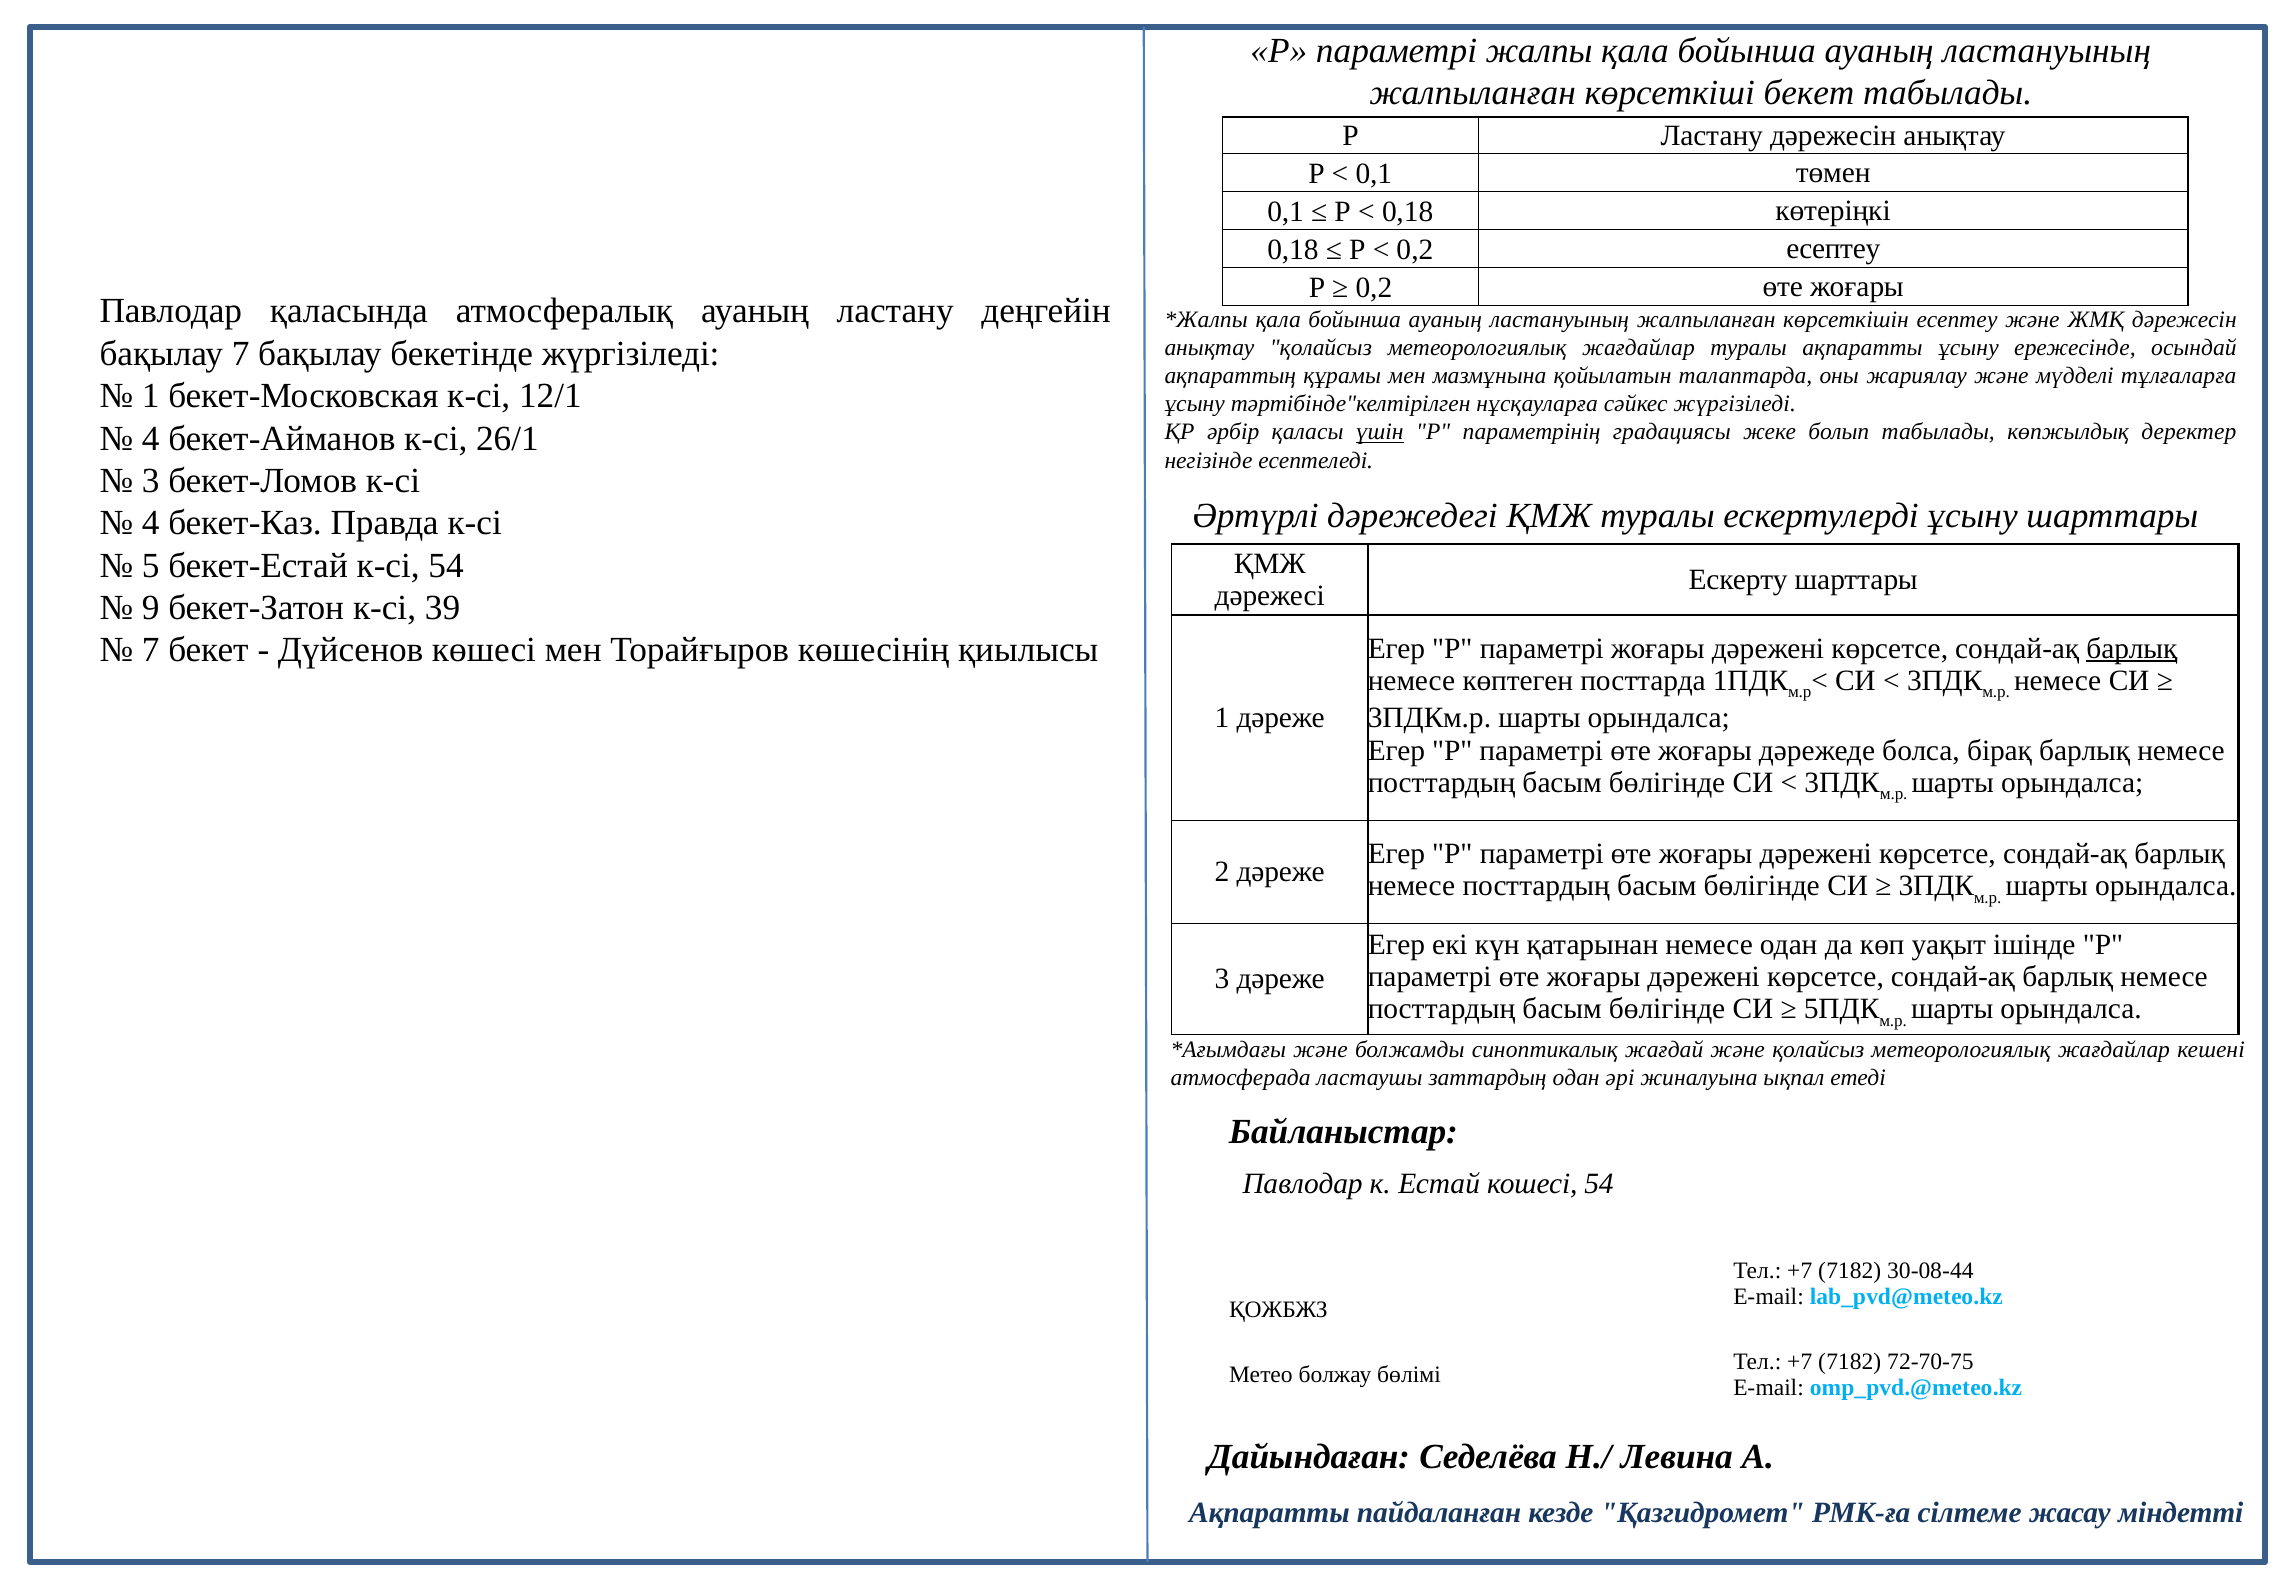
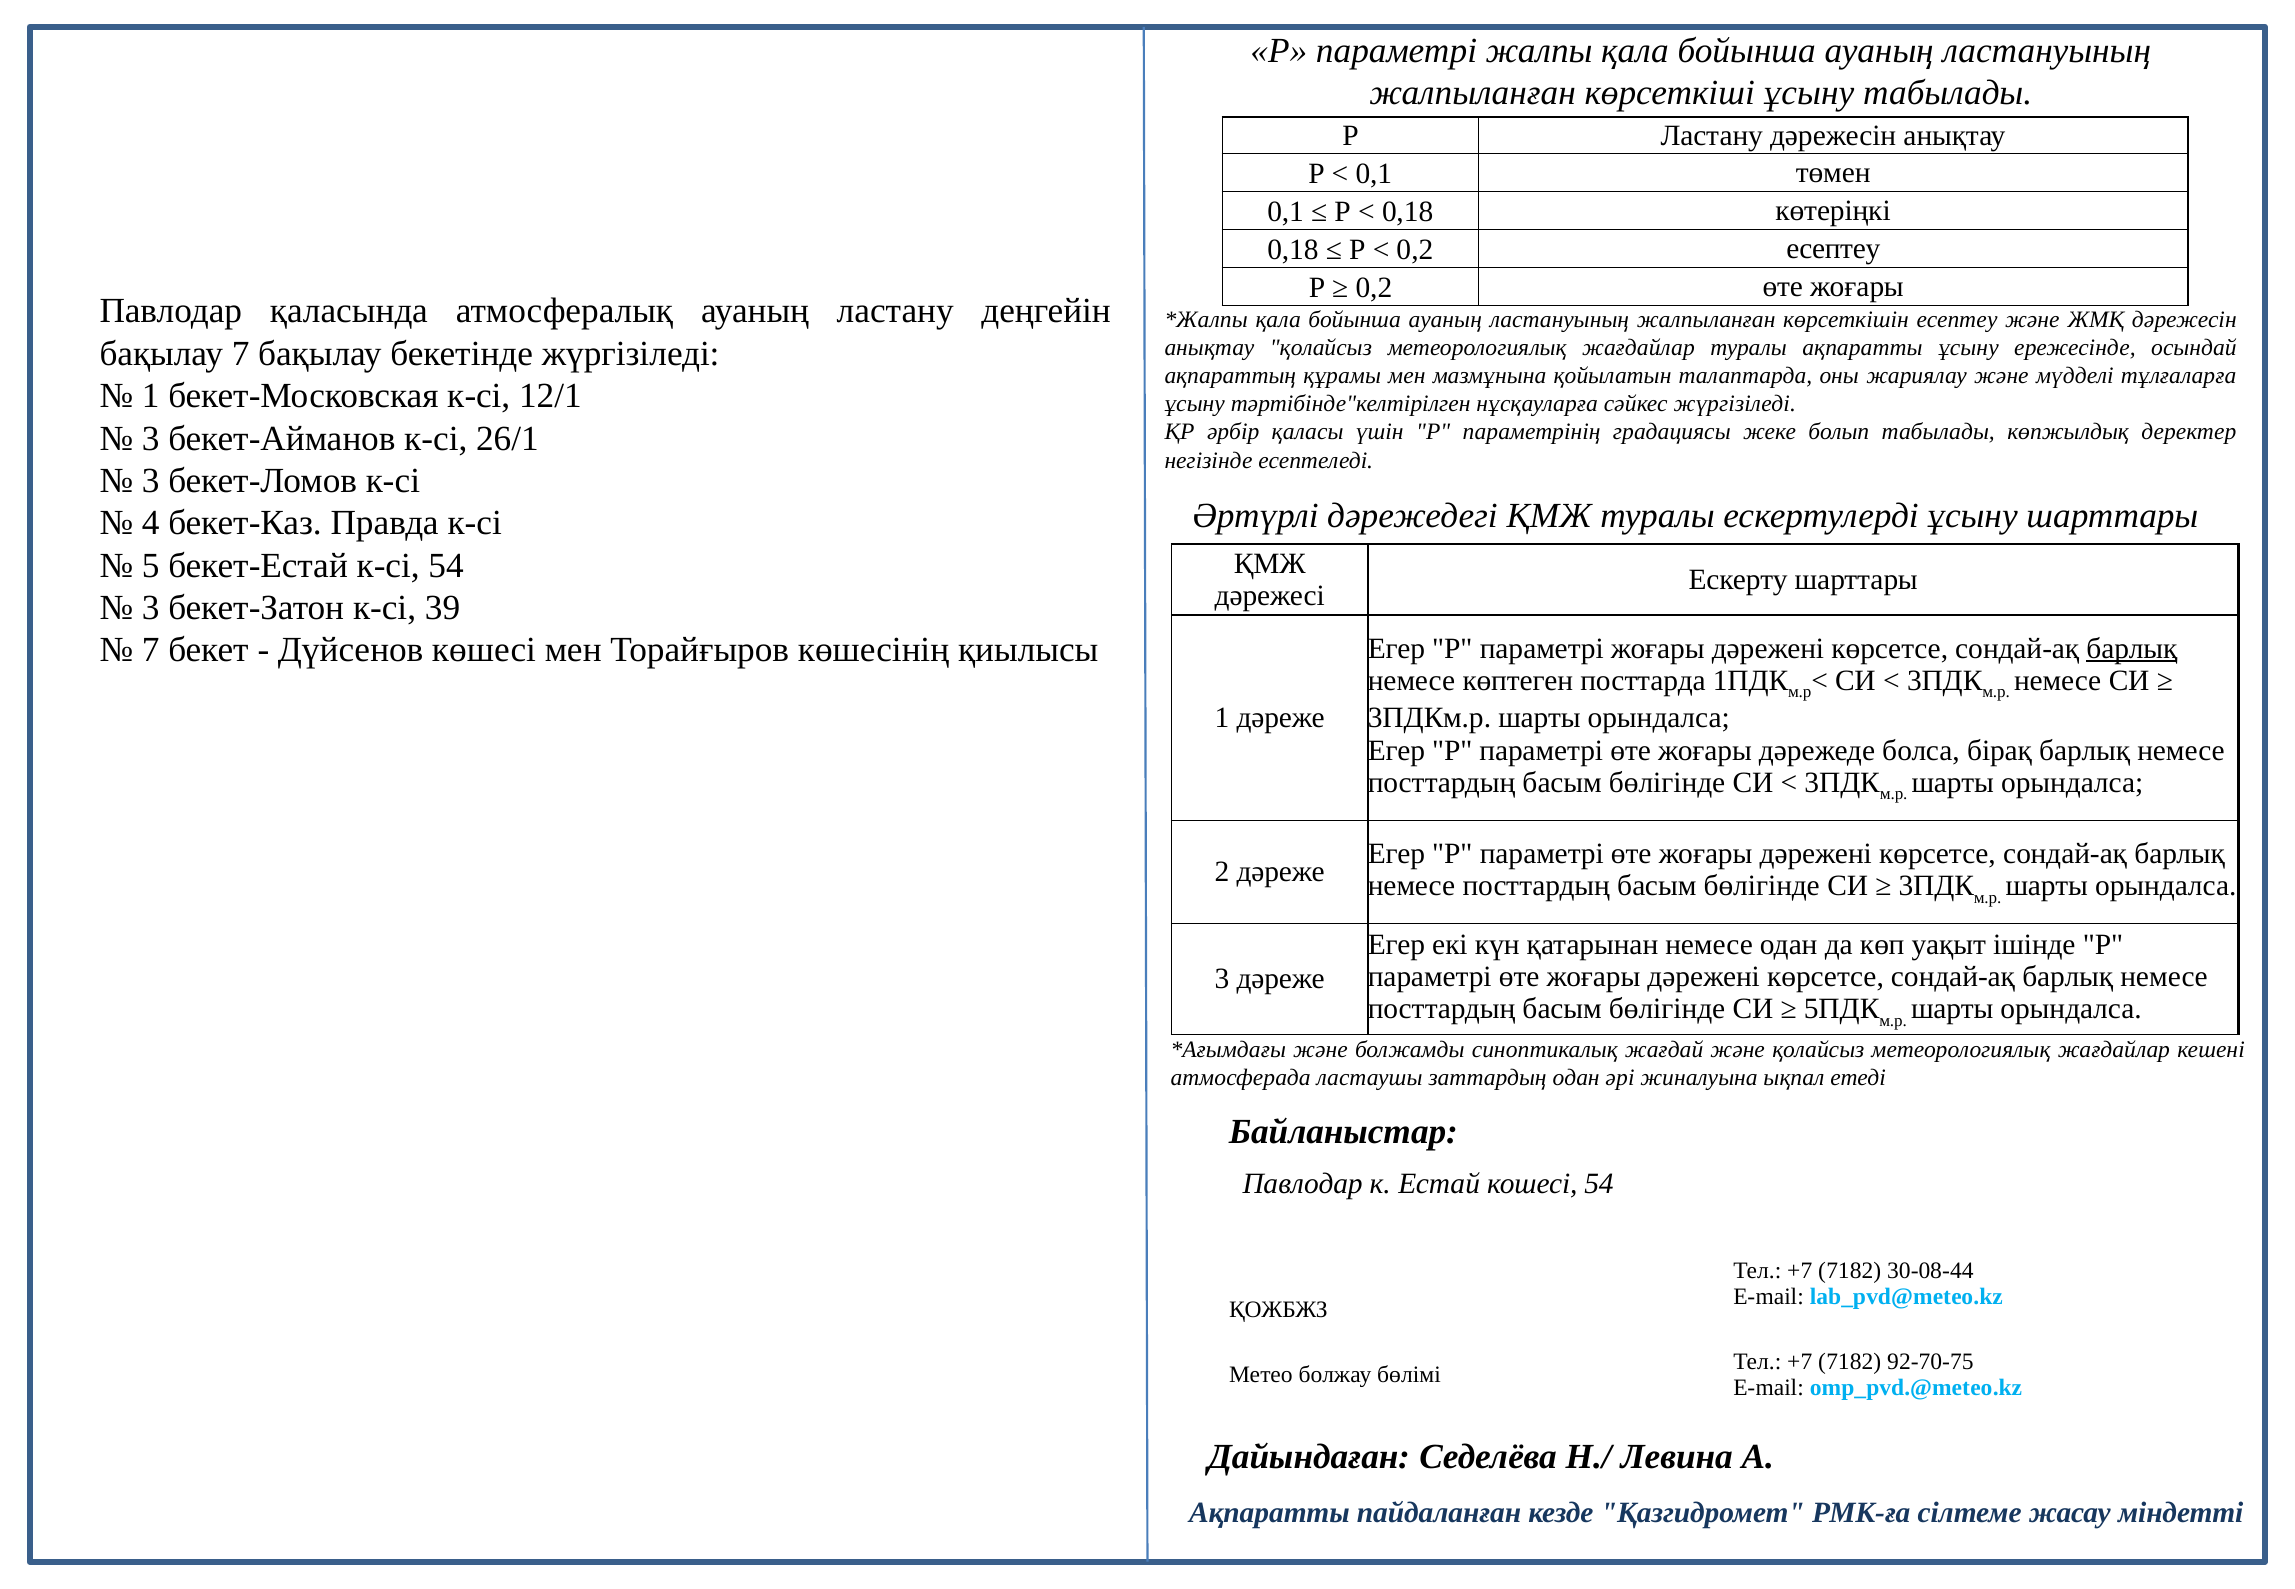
көрсеткіші бекет: бекет -> ұсыну (1809, 93)
үшін underline: present -> none (1380, 432)
4: 4 -> 3 (151, 438)
9: 9 -> 3 (151, 608)
72-70-75: 72-70-75 -> 92-70-75 (1930, 1362)
